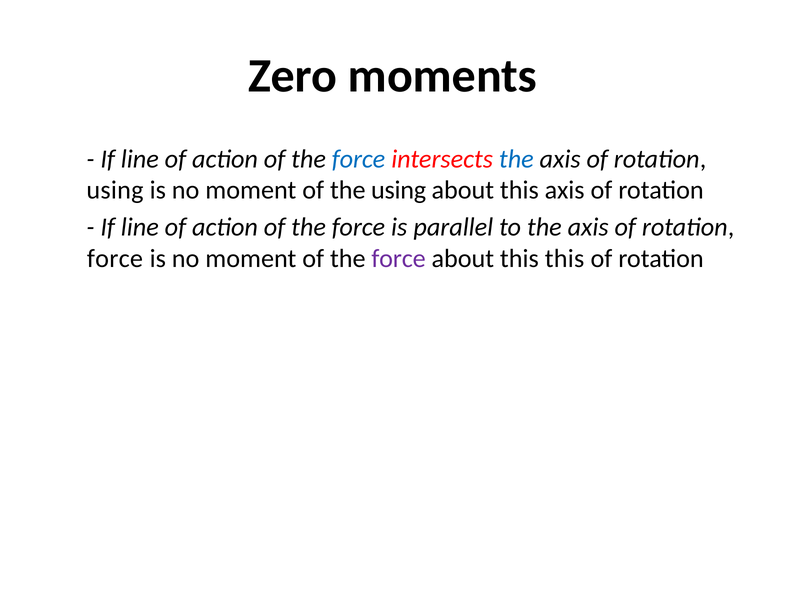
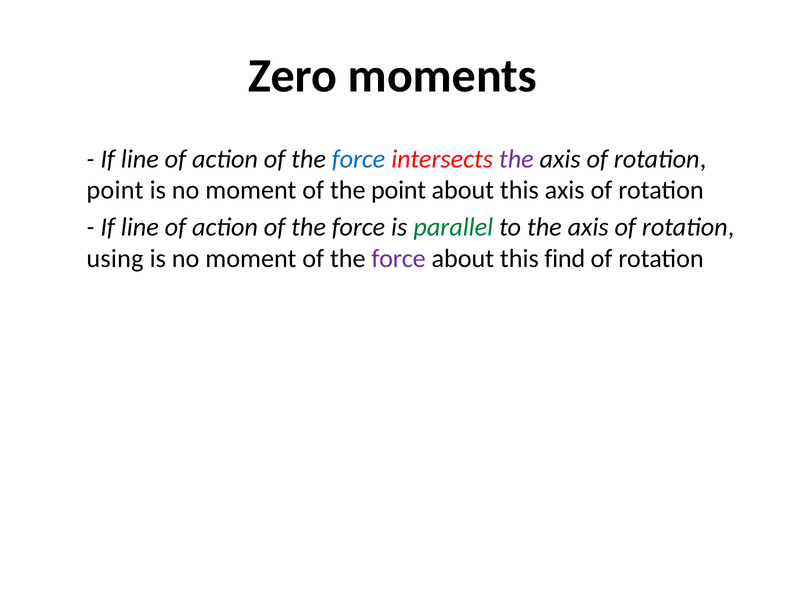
the colour: blue -> purple (516, 159)
using: using -> point (115, 190)
the using: using -> point (399, 190)
parallel colour: black -> green (453, 227)
force: force -> using (115, 259)
this this: this -> find (565, 259)
